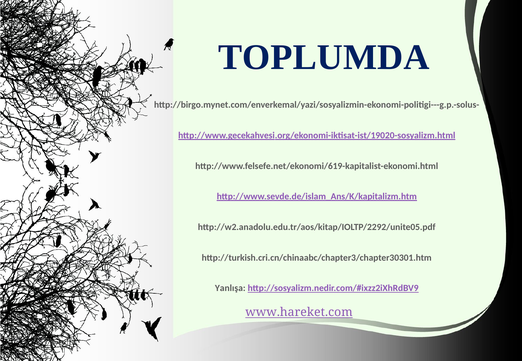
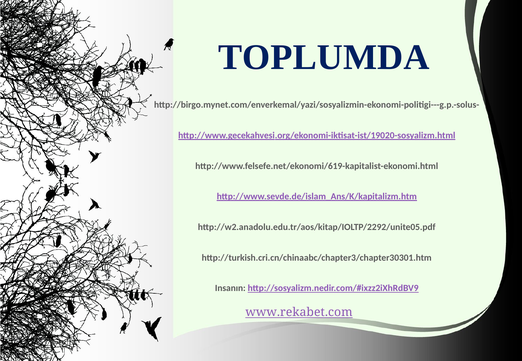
Yanlışa: Yanlışa -> Insanın (230, 289)
www.hareket.com: www.hareket.com -> www.rekabet.com (299, 313)
